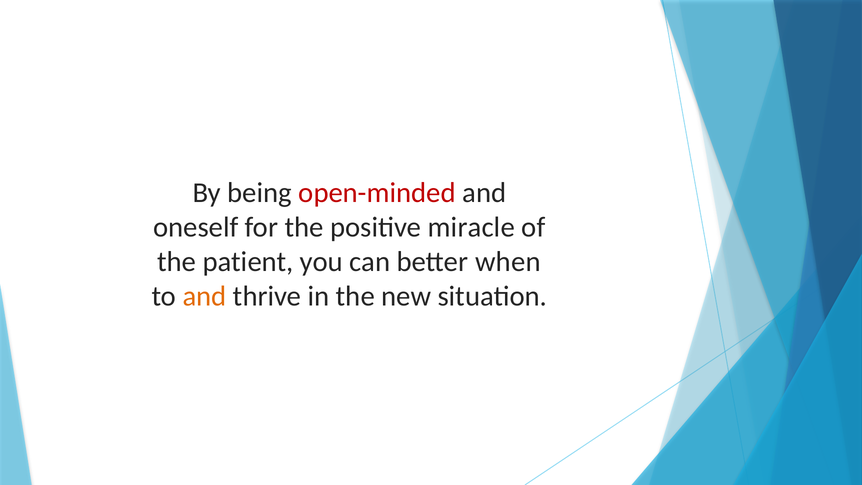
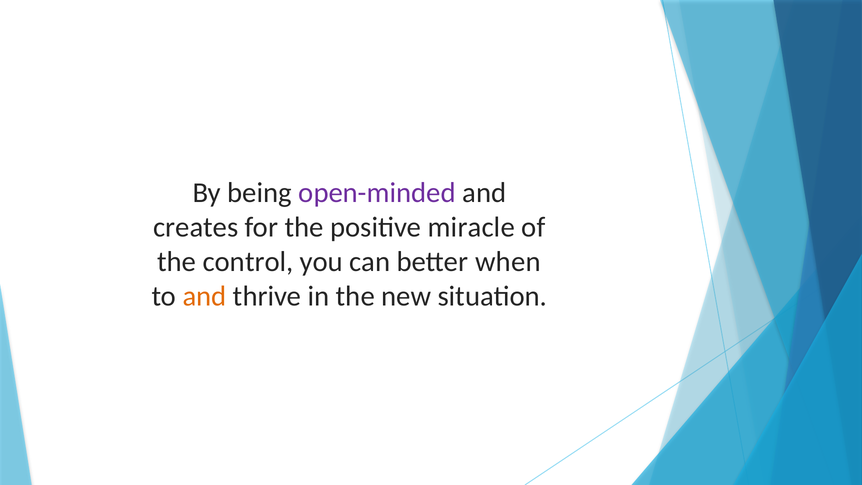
open-minded colour: red -> purple (377, 193)
oneself: oneself -> creates (196, 227)
patient: patient -> control (248, 262)
